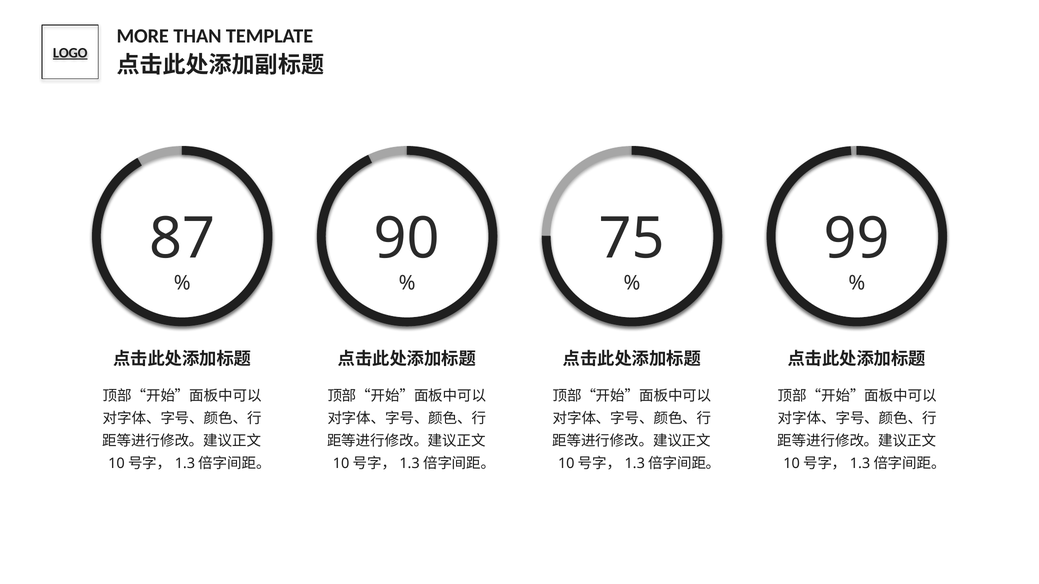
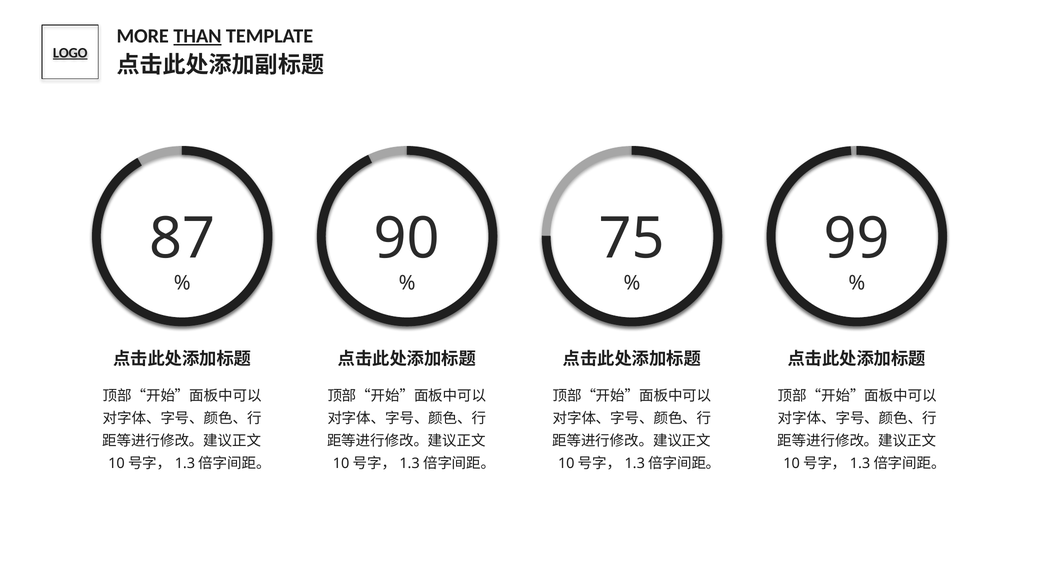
THAN underline: none -> present (197, 36)
